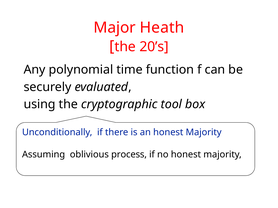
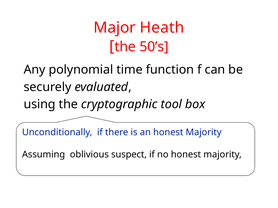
20’s: 20’s -> 50’s (154, 47)
process: process -> suspect (129, 155)
